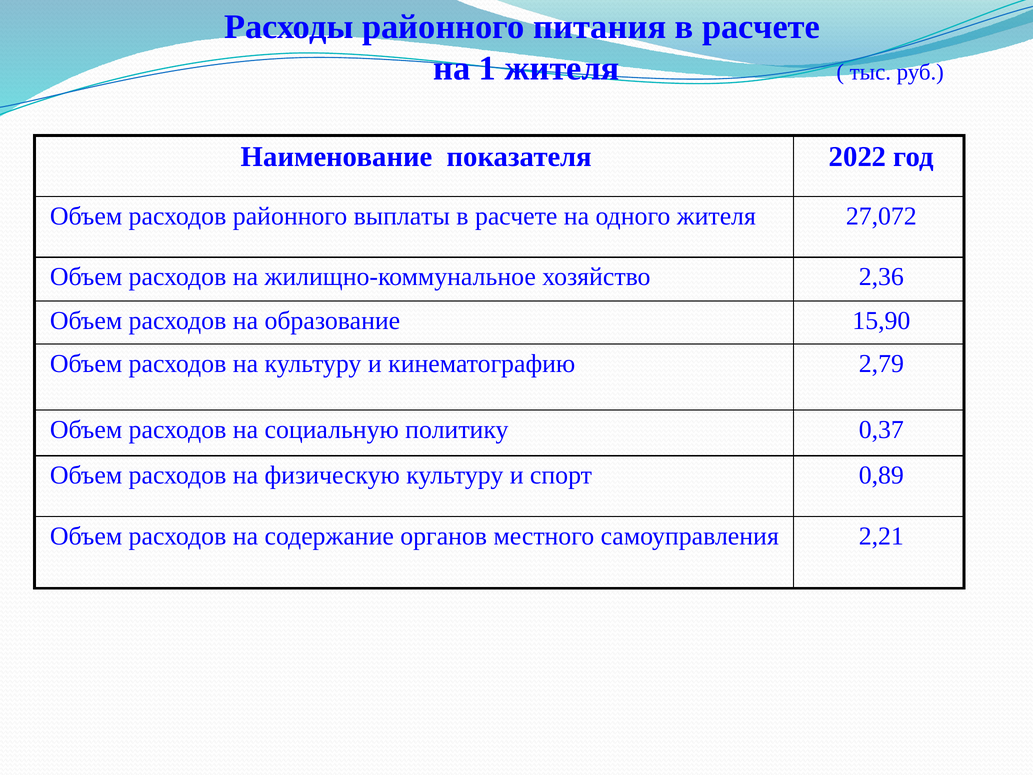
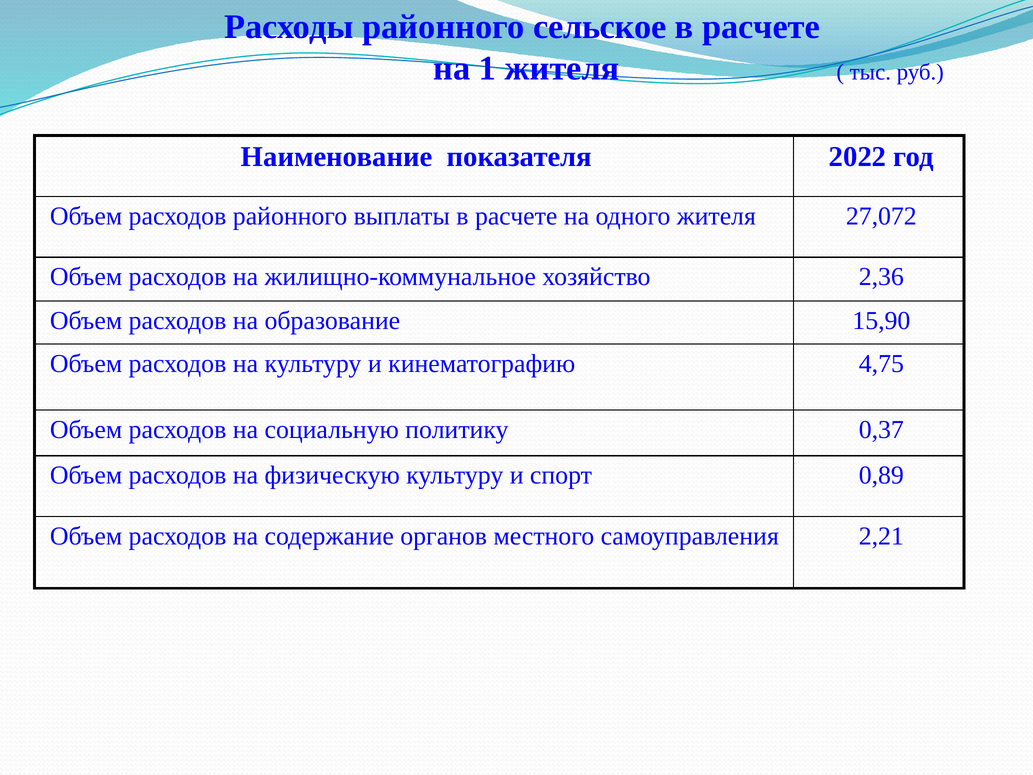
питания: питания -> сельское (600, 27)
2,79: 2,79 -> 4,75 (881, 364)
